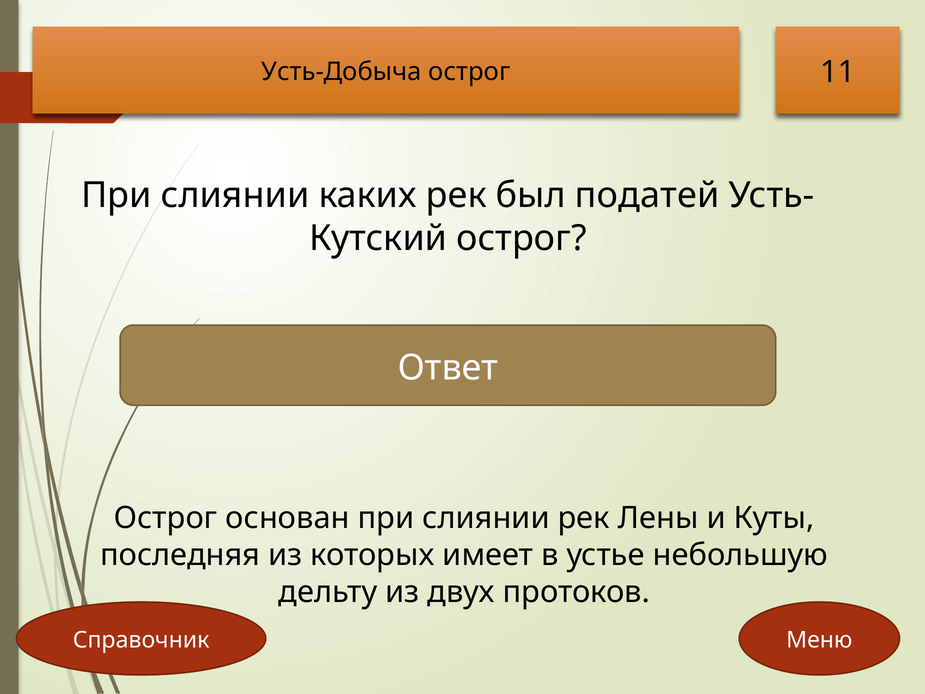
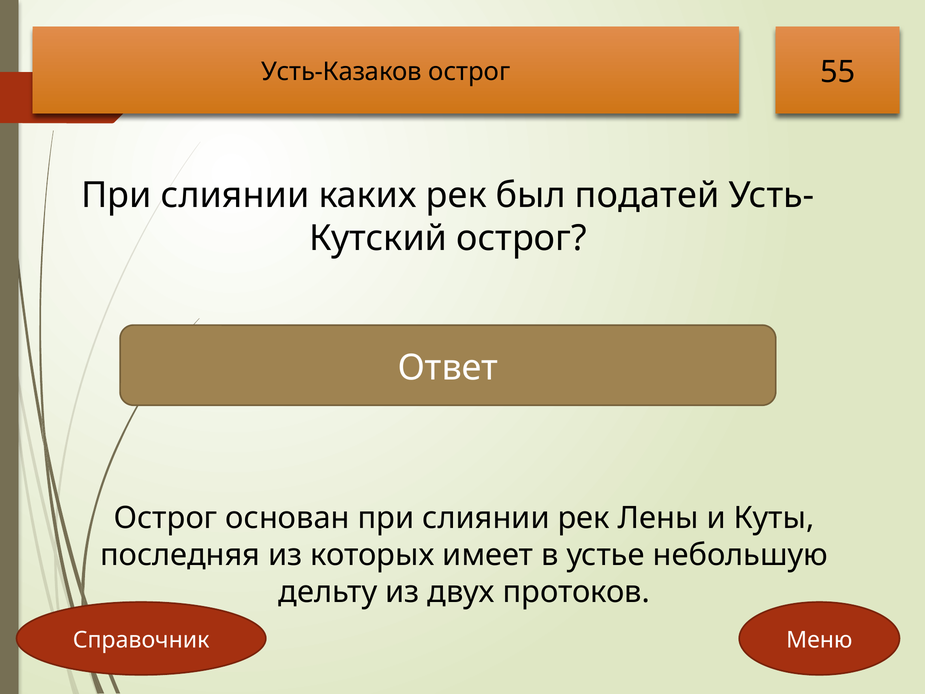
Усть-Добыча: Усть-Добыча -> Усть-Казаков (342, 72)
11: 11 -> 55 (838, 72)
